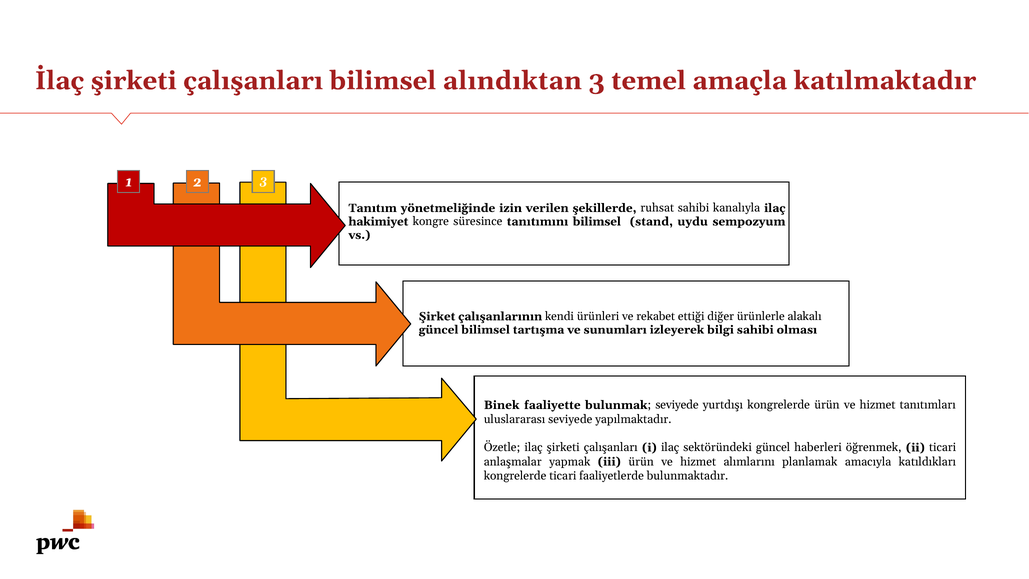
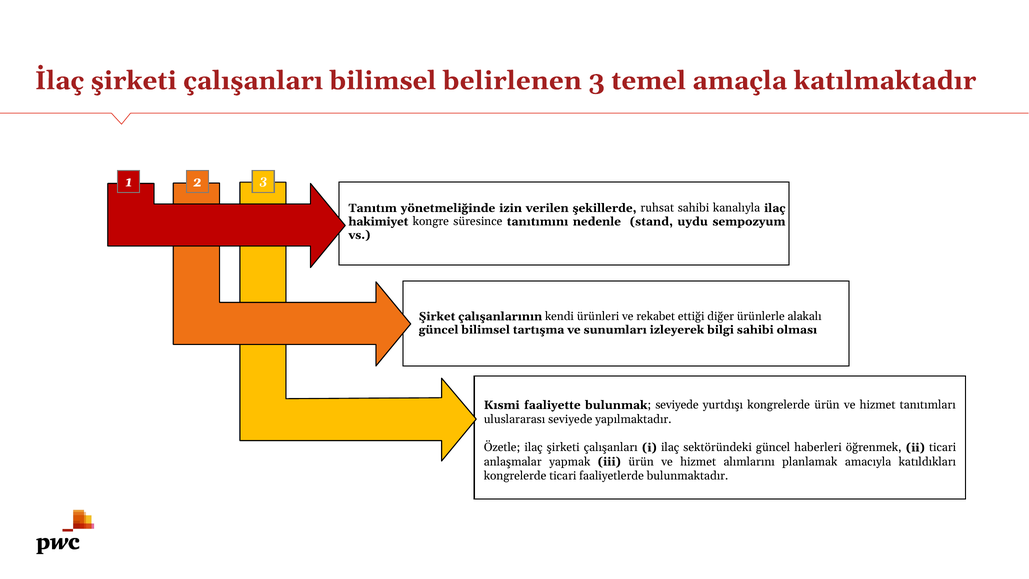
alındıktan: alındıktan -> belirlenen (512, 81)
tanıtımını bilimsel: bilimsel -> nedenle (597, 221)
Binek: Binek -> Kısmi (502, 405)
